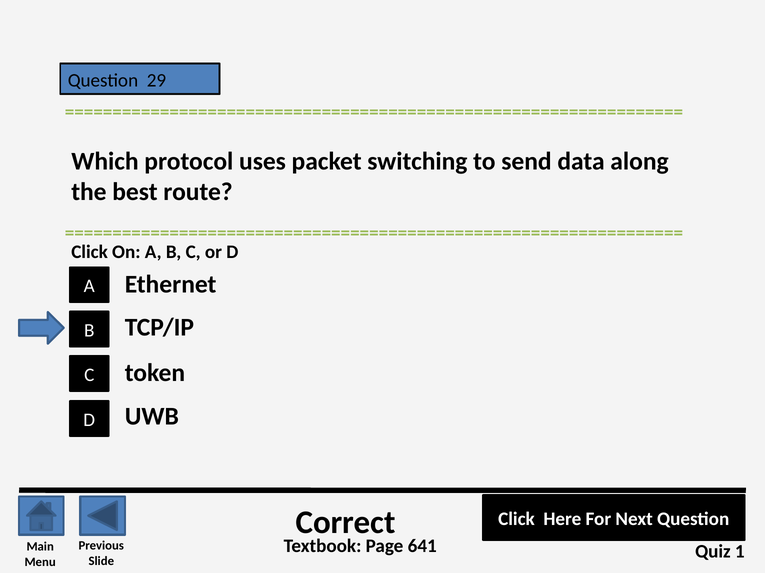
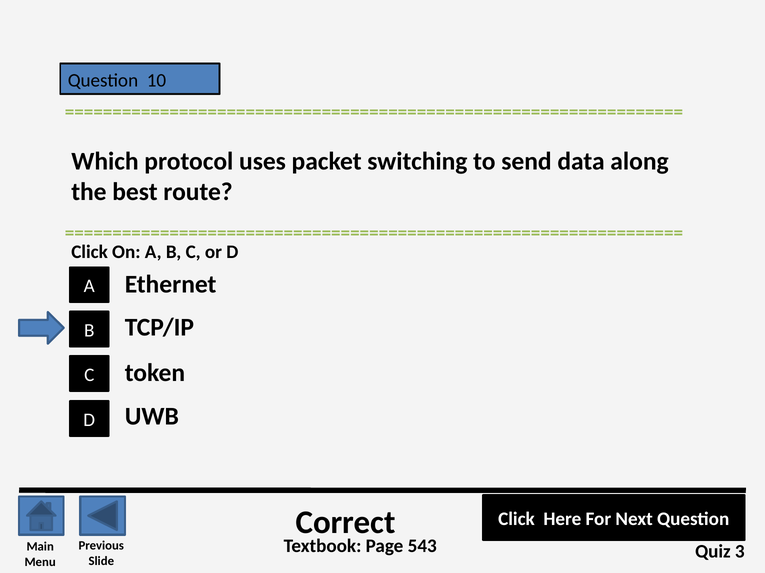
29: 29 -> 10 (156, 80)
641: 641 -> 543 (422, 547)
1: 1 -> 3 (740, 552)
